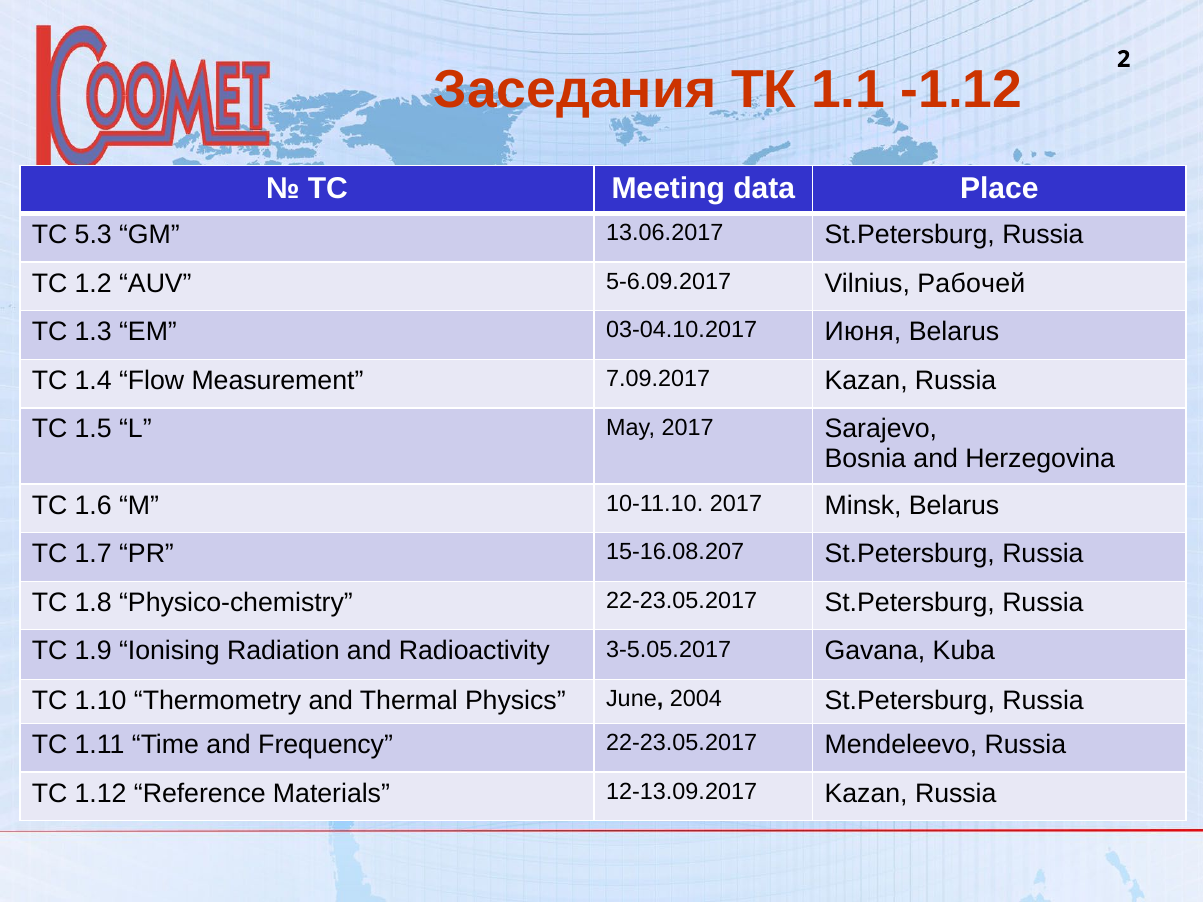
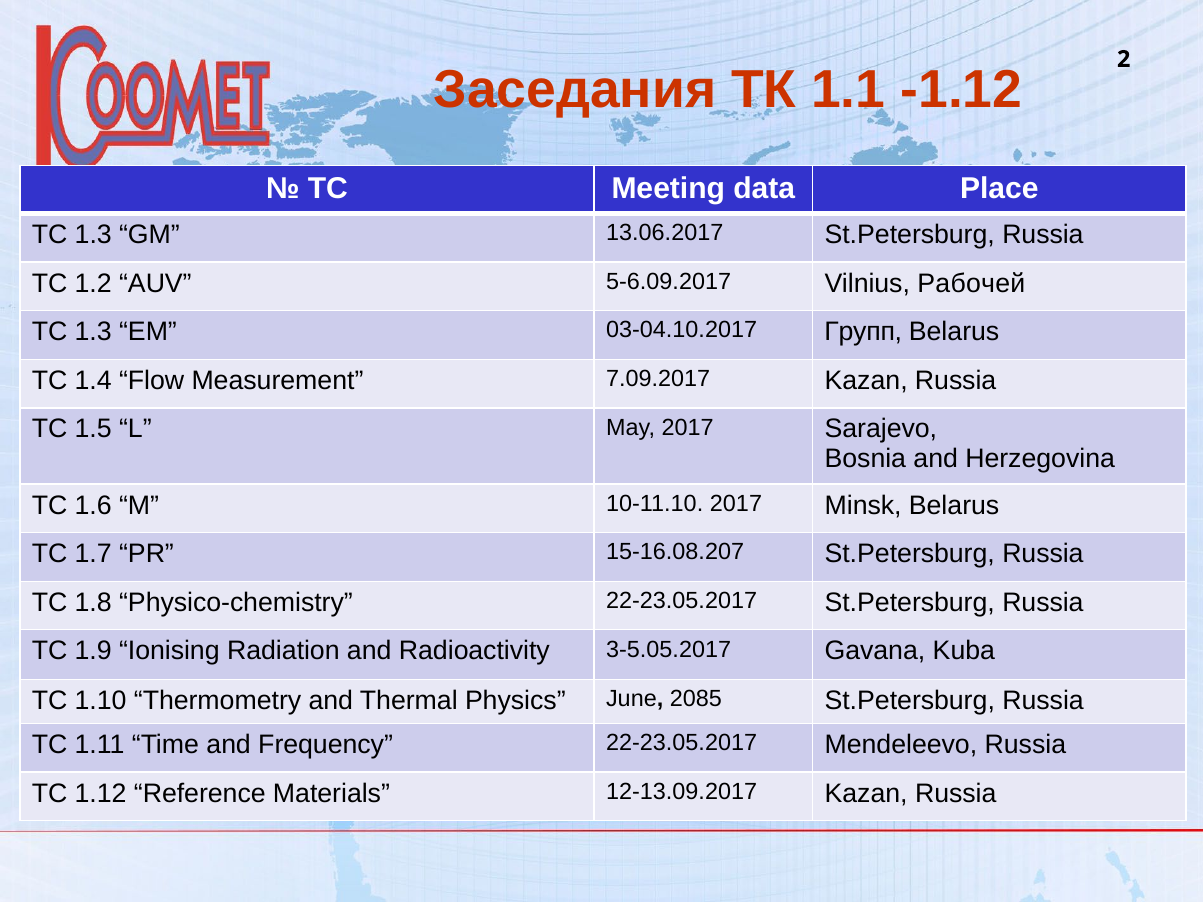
5.3: 5.3 -> 1.3 (93, 235)
Июня: Июня -> Групп (863, 332)
2004: 2004 -> 2085 (696, 699)
